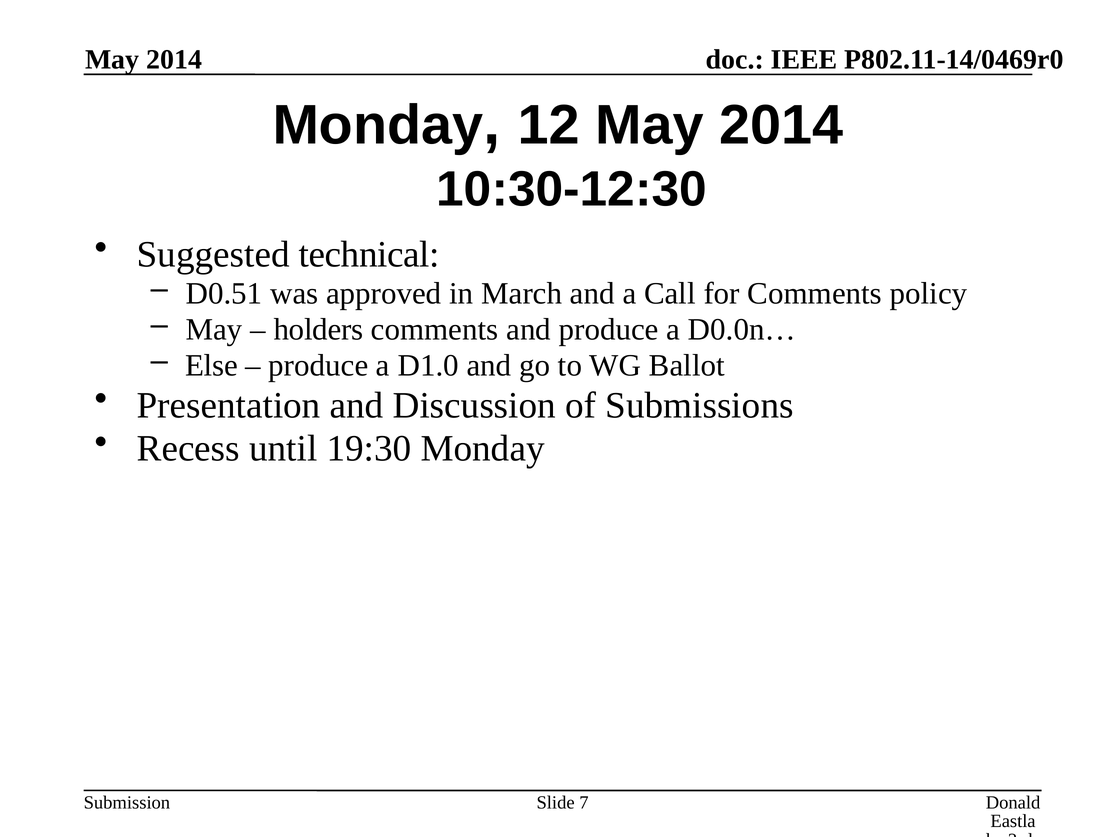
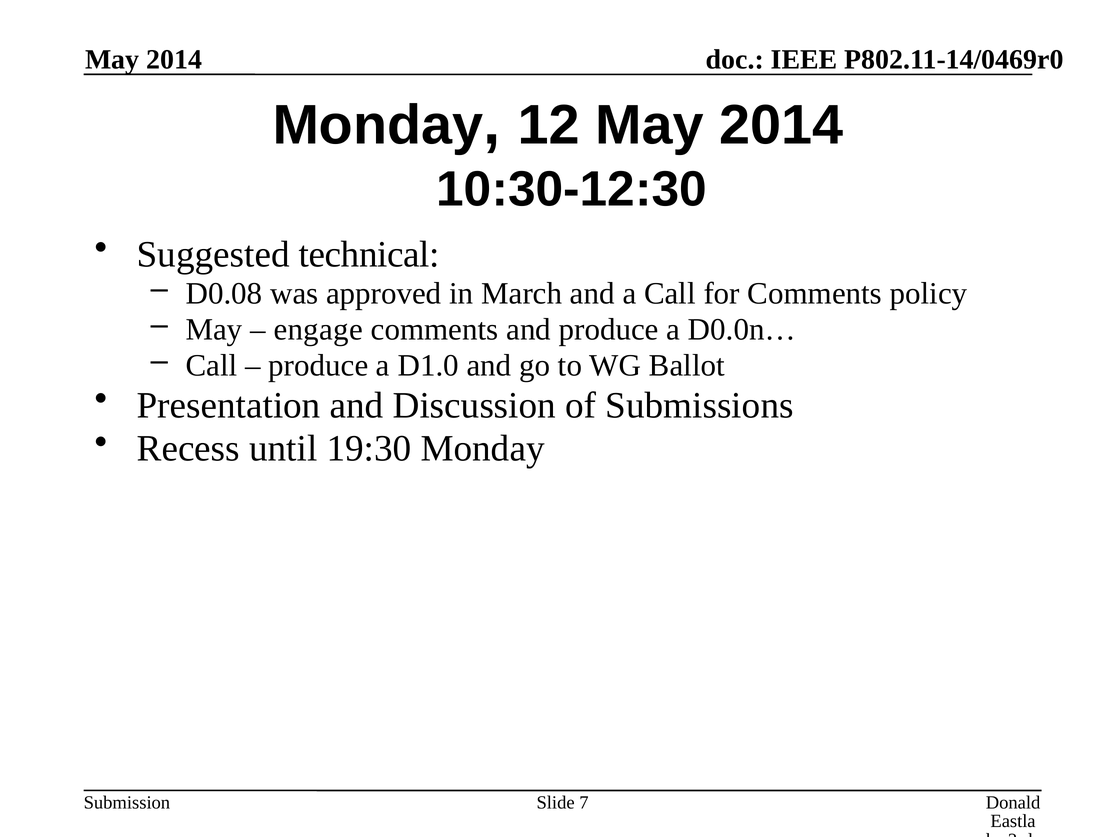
D0.51: D0.51 -> D0.08 (224, 294)
holders: holders -> engage (318, 330)
Else: Else -> Call (211, 366)
